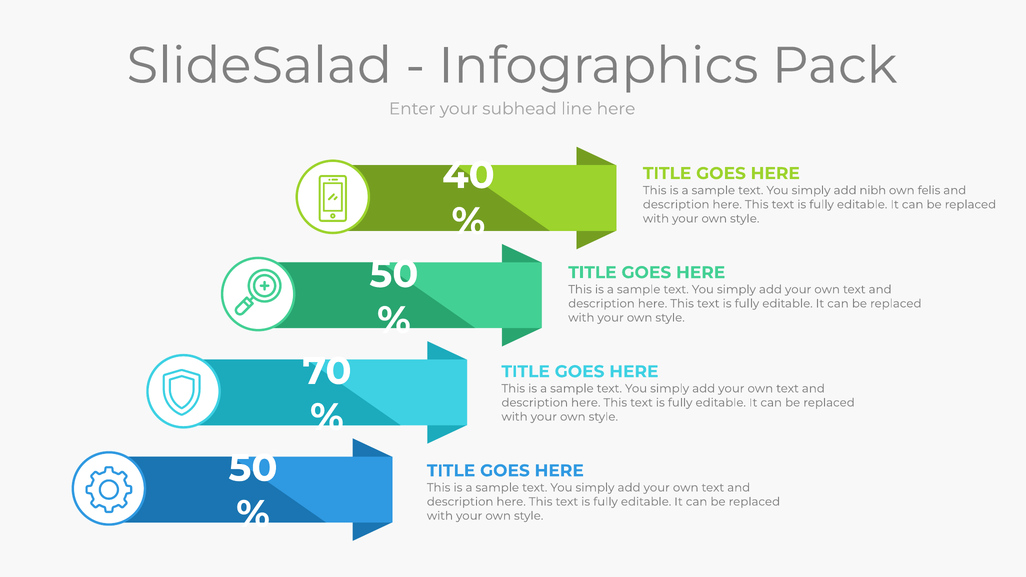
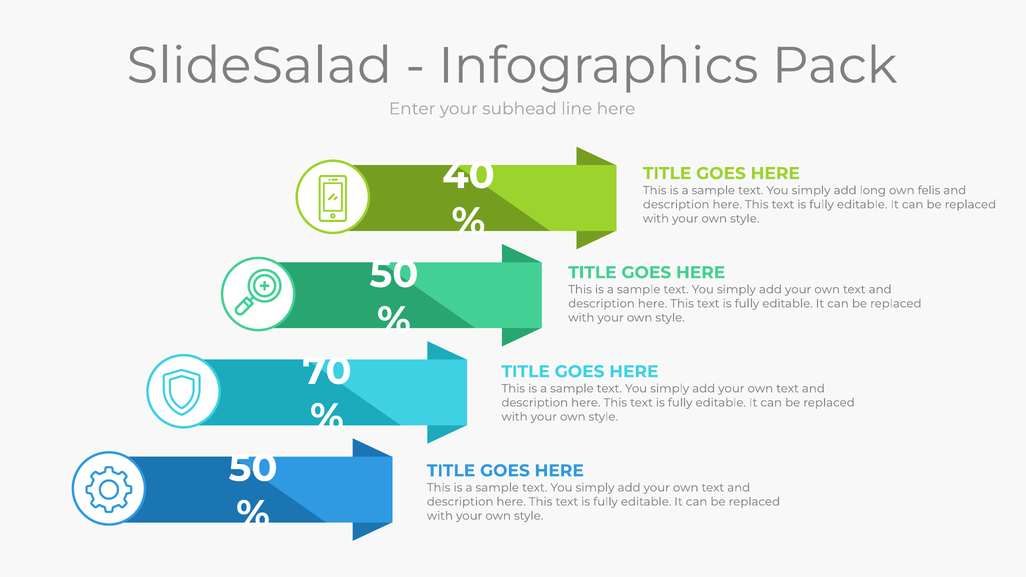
nibh: nibh -> long (873, 190)
